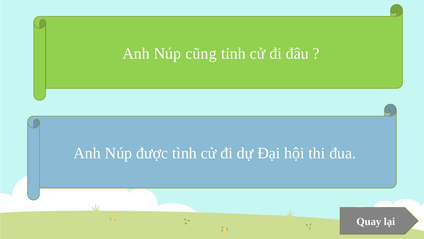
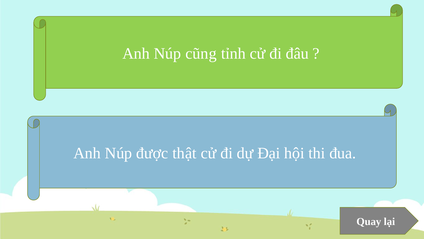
tình: tình -> thật (184, 153)
